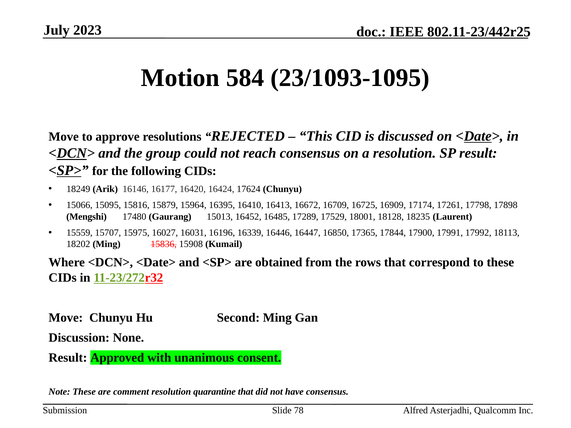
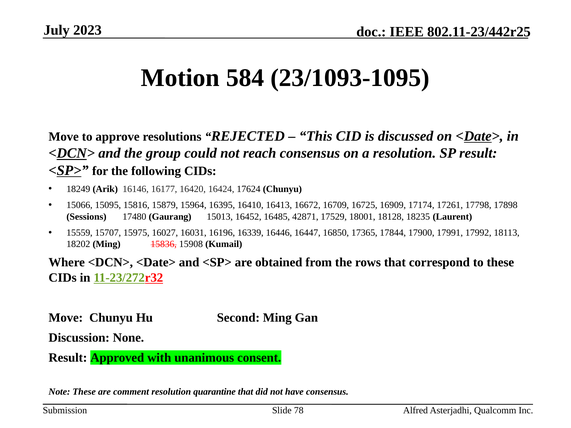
Mengshi: Mengshi -> Sessions (86, 217)
17289: 17289 -> 42871 (305, 217)
